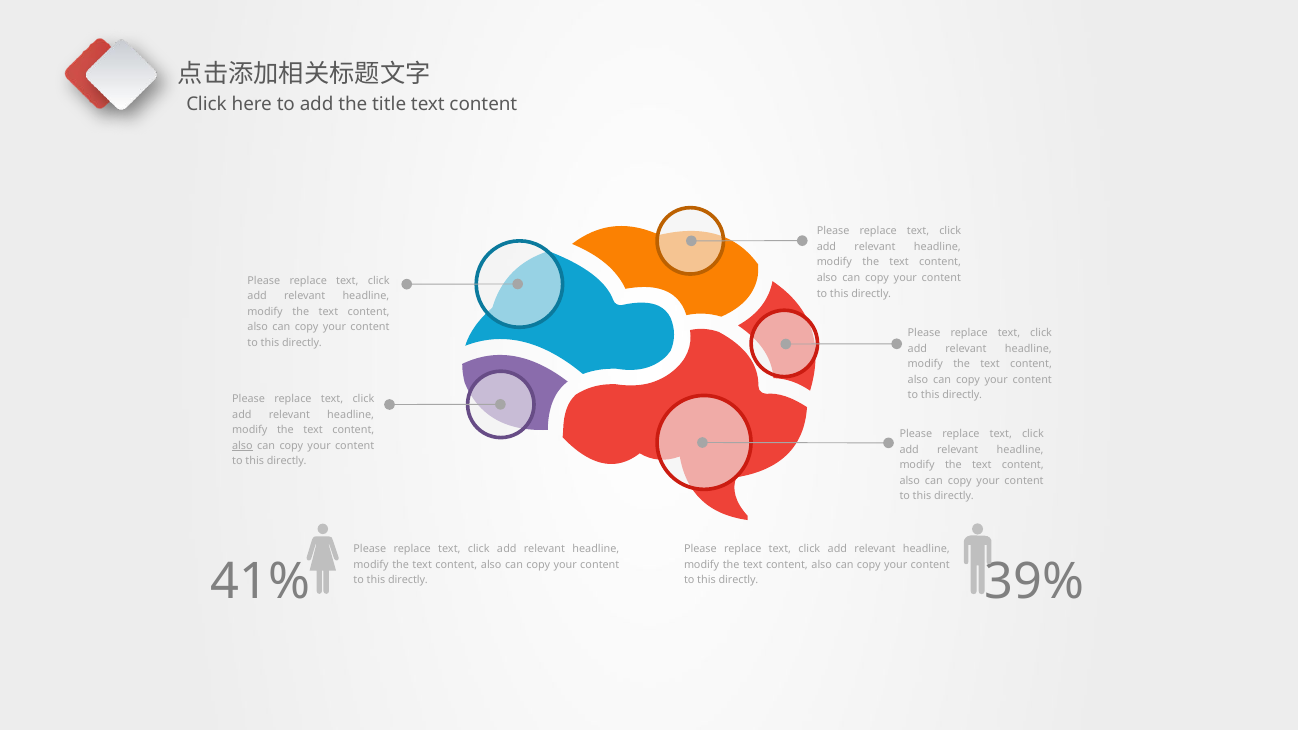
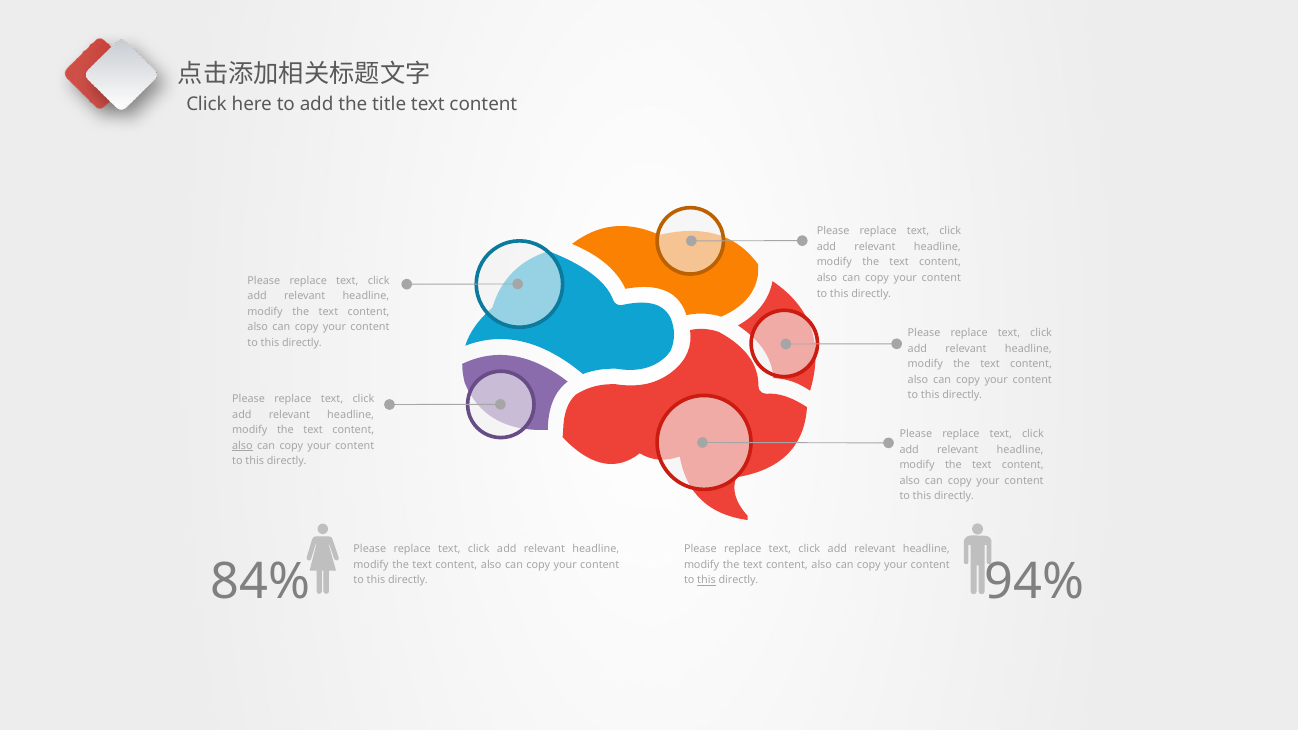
41%: 41% -> 84% (260, 582)
this underline: none -> present (707, 580)
39%: 39% -> 94% (1035, 582)
